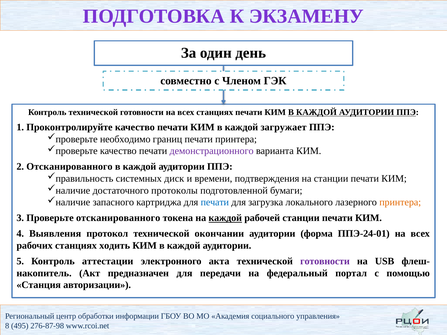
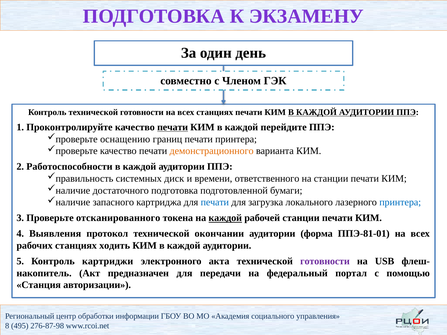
печати underline: none -> present (173, 127)
загружает: загружает -> перейдите (284, 127)
необходимо: необходимо -> оснащению (125, 139)
демонстрационного colour: purple -> orange (212, 151)
2 Отсканированного: Отсканированного -> Работоспособности (69, 167)
подтверждения: подтверждения -> ответственного (267, 179)
достаточного протоколы: протоколы -> подготовка (175, 191)
принтера colour: orange -> blue (400, 203)
ППЭ-24-01: ППЭ-24-01 -> ППЭ-81-01 (364, 234)
аттестации: аттестации -> картриджи (108, 261)
